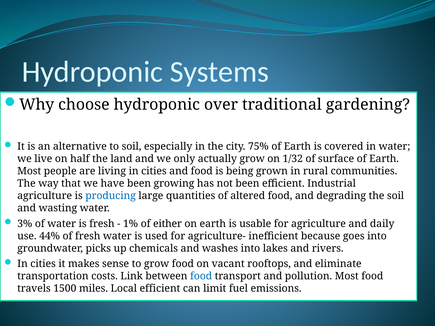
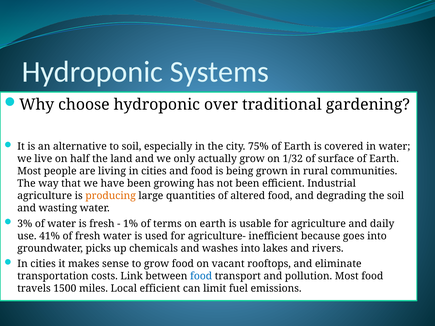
producing colour: blue -> orange (111, 196)
either: either -> terms (167, 224)
44%: 44% -> 41% (50, 236)
